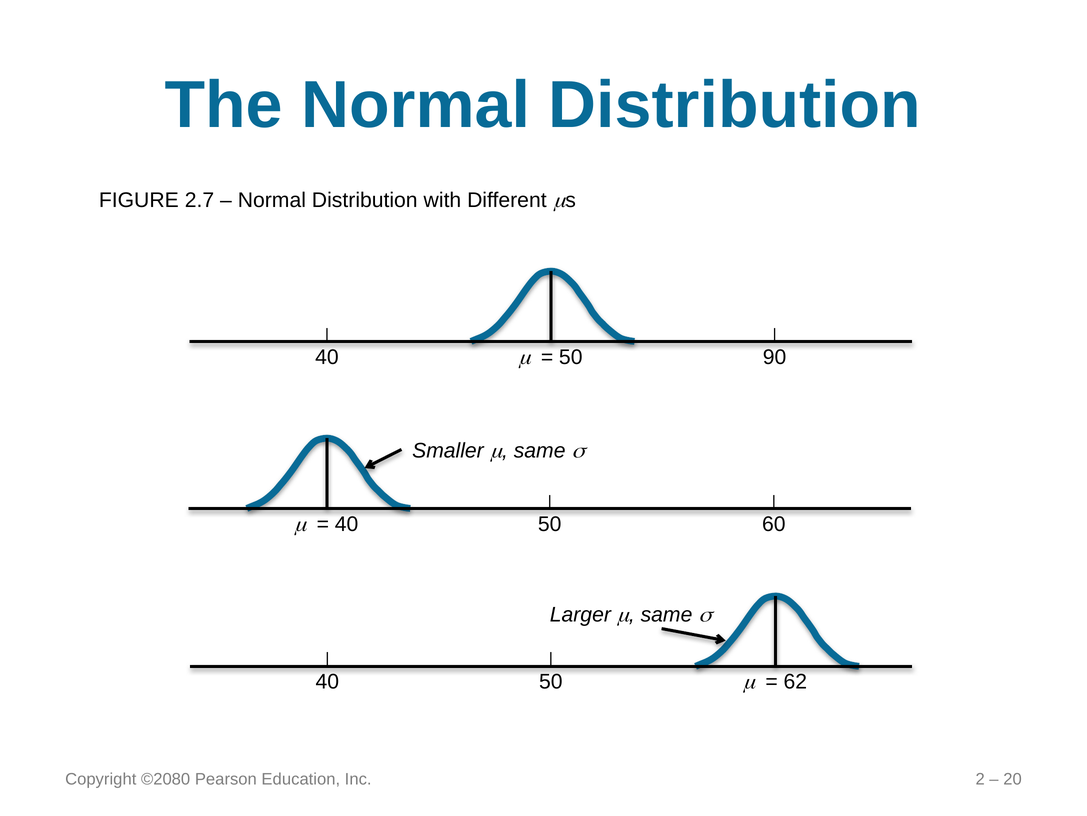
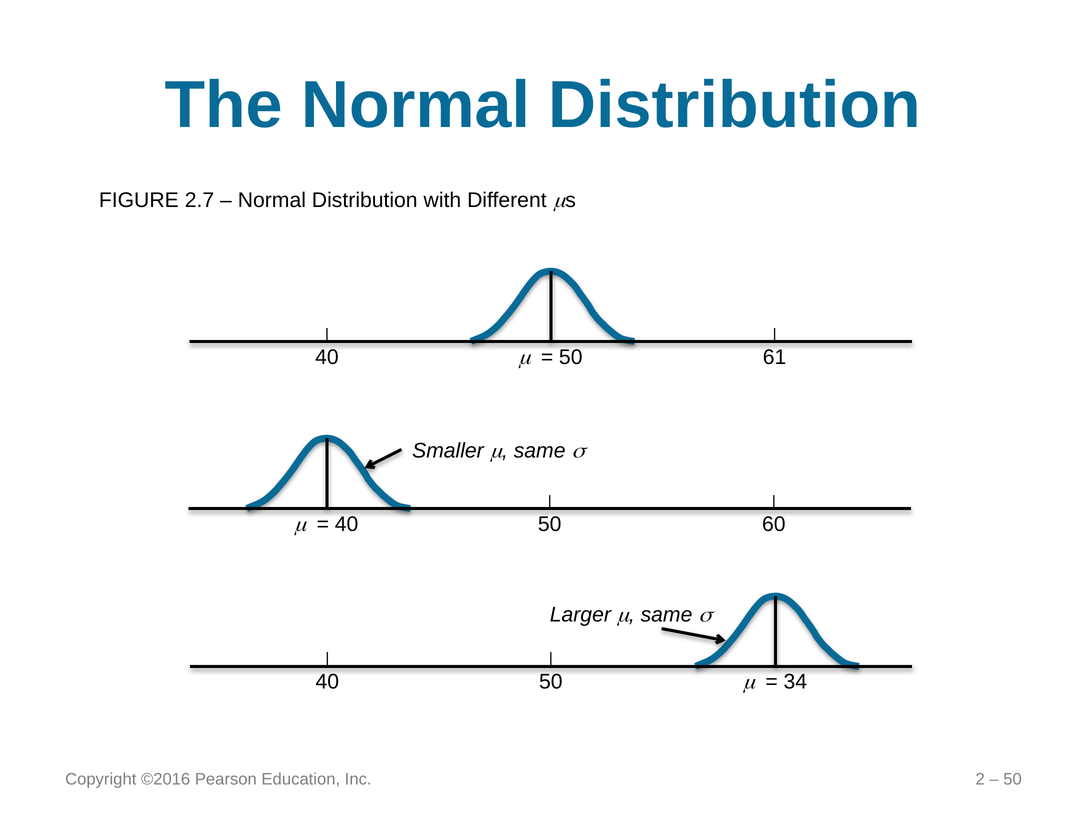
90: 90 -> 61 (775, 357)
62: 62 -> 34 (795, 681)
©2080: ©2080 -> ©2016 (166, 778)
20: 20 -> 50 (1013, 778)
